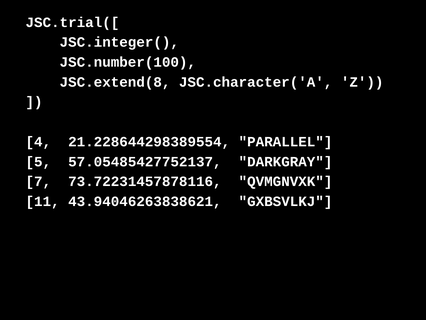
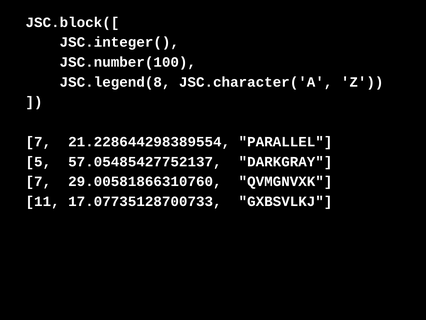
JSC.trial([: JSC.trial([ -> JSC.block([ (72, 22)
JSC.extend(8: JSC.extend(8 -> JSC.legend(8 (115, 82)
4: 4 -> 7 (38, 142)
73.72231457878116: 73.72231457878116 -> 29.00581866310760 (145, 181)
43.94046263838621: 43.94046263838621 -> 17.07735128700733 (145, 201)
